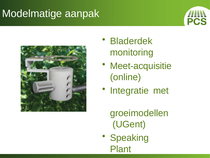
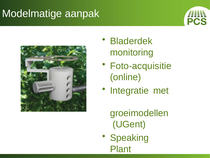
Meet-acquisitie: Meet-acquisitie -> Foto-acquisitie (141, 66)
